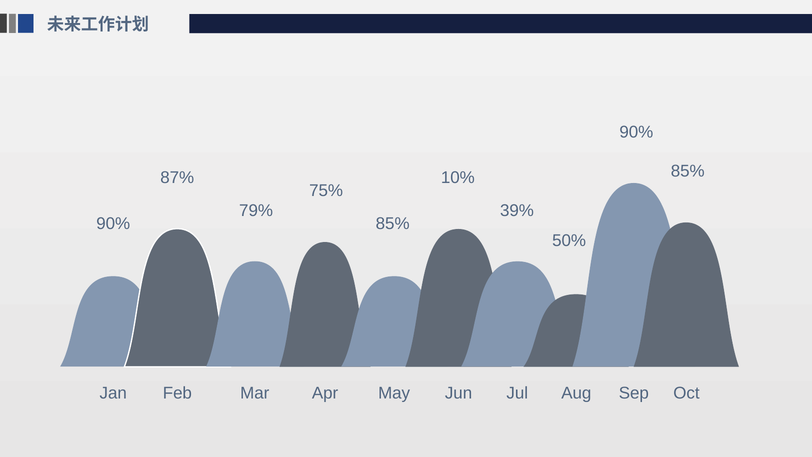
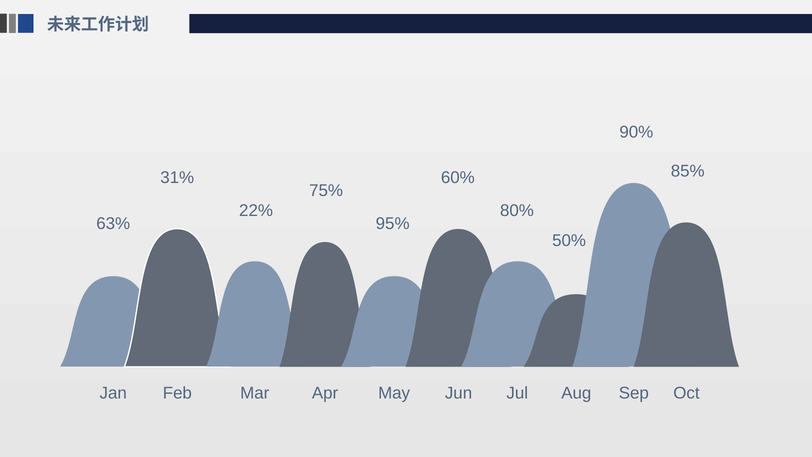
87%: 87% -> 31% (177, 178)
10%: 10% -> 60% (458, 178)
79%: 79% -> 22% (256, 210)
39%: 39% -> 80% (517, 210)
90%: 90% -> 63% (113, 223)
85%: 85% -> 95% (393, 223)
